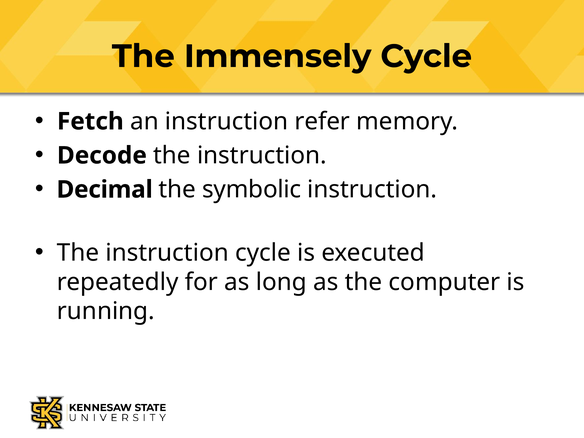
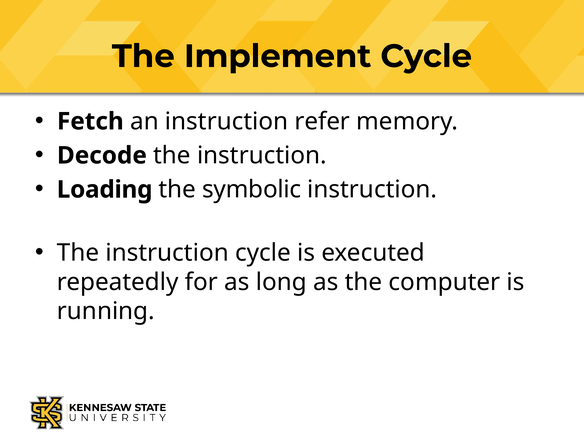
Immensely: Immensely -> Implement (278, 56)
Decimal: Decimal -> Loading (105, 190)
